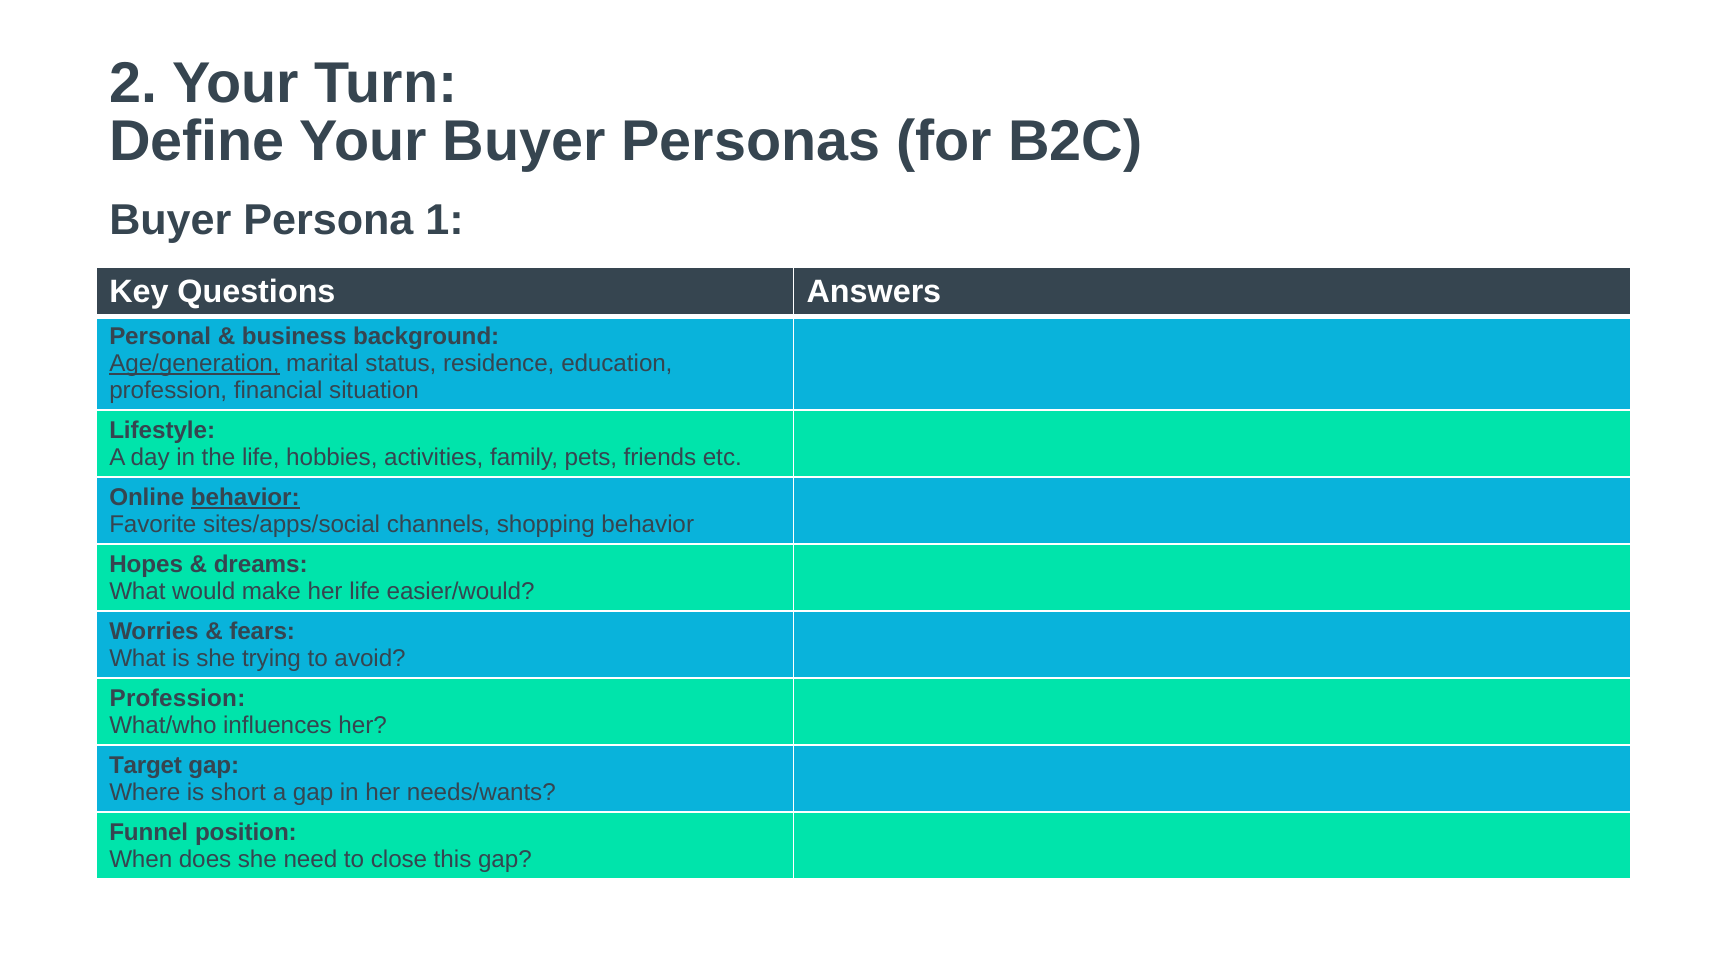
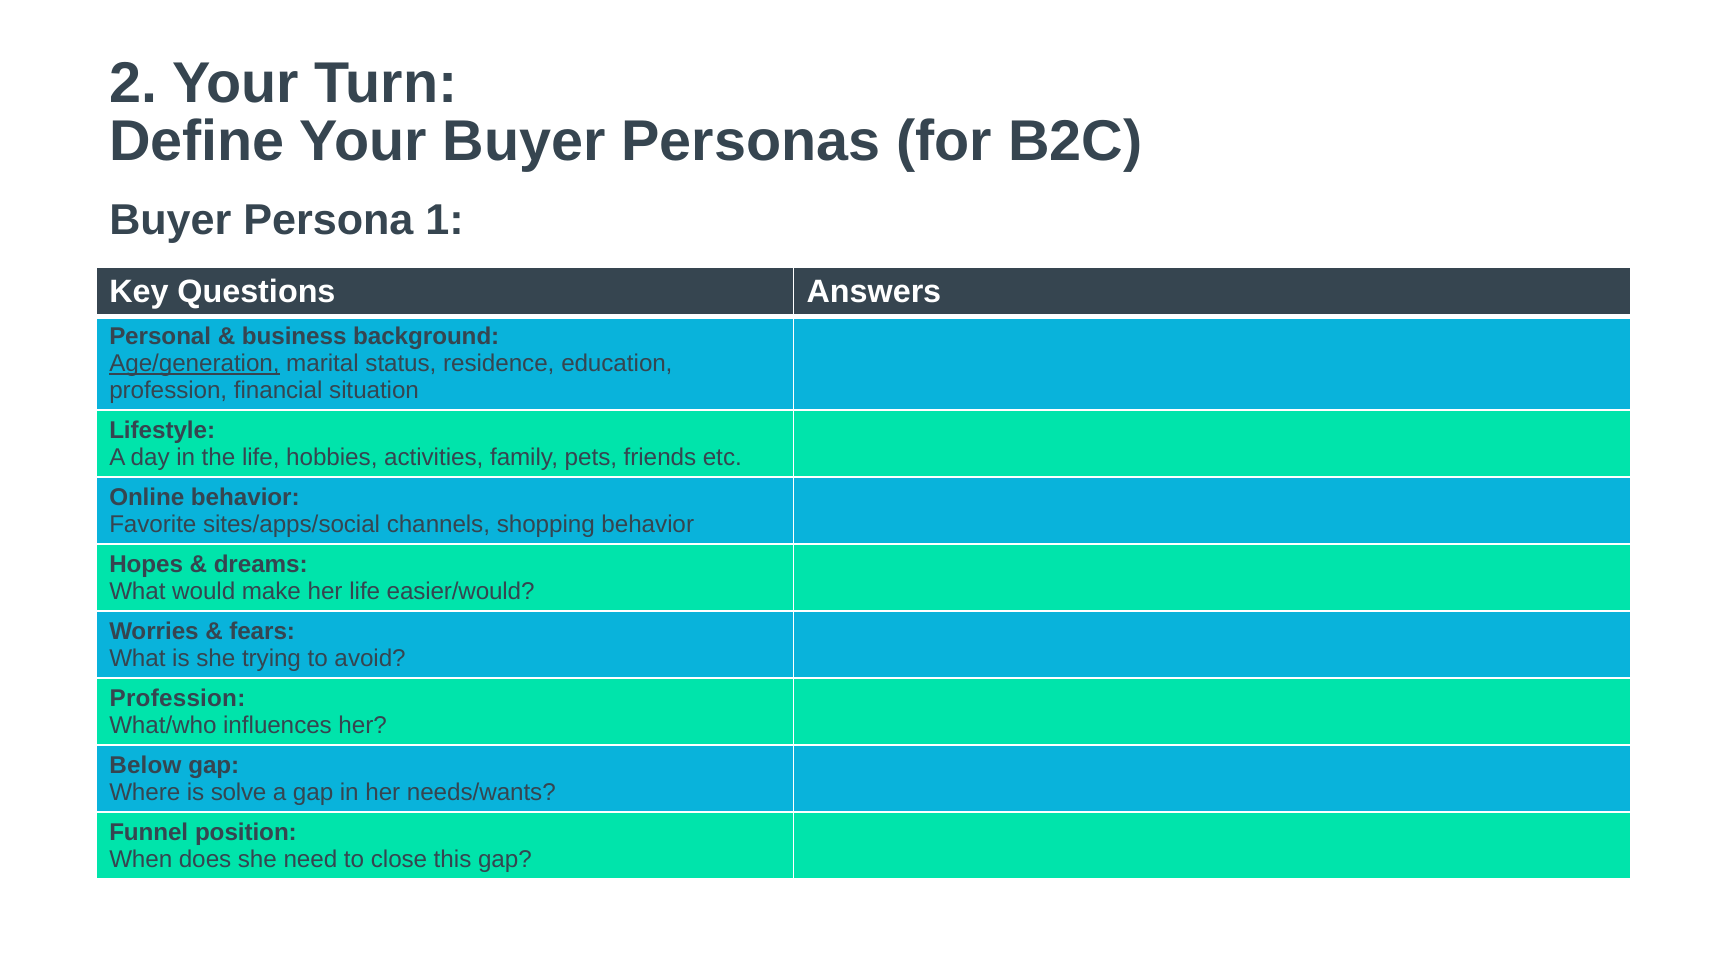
behavior underline: present -> none (245, 498)
Target: Target -> Below (145, 765)
short: short -> solve (239, 792)
